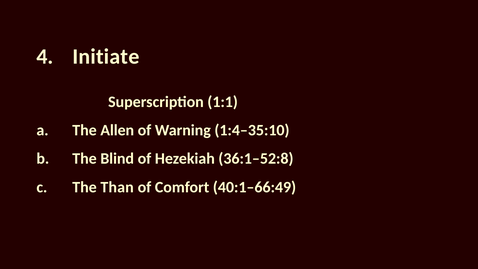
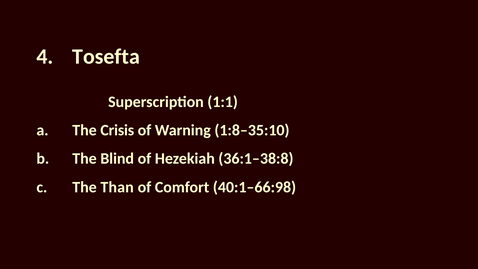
Initiate: Initiate -> Tosefta (106, 57)
Allen: Allen -> Crisis (117, 130)
1:4–35:10: 1:4–35:10 -> 1:8–35:10 (252, 130)
36:1–52:8: 36:1–52:8 -> 36:1–38:8 (256, 159)
40:1–66:49: 40:1–66:49 -> 40:1–66:98 (254, 187)
